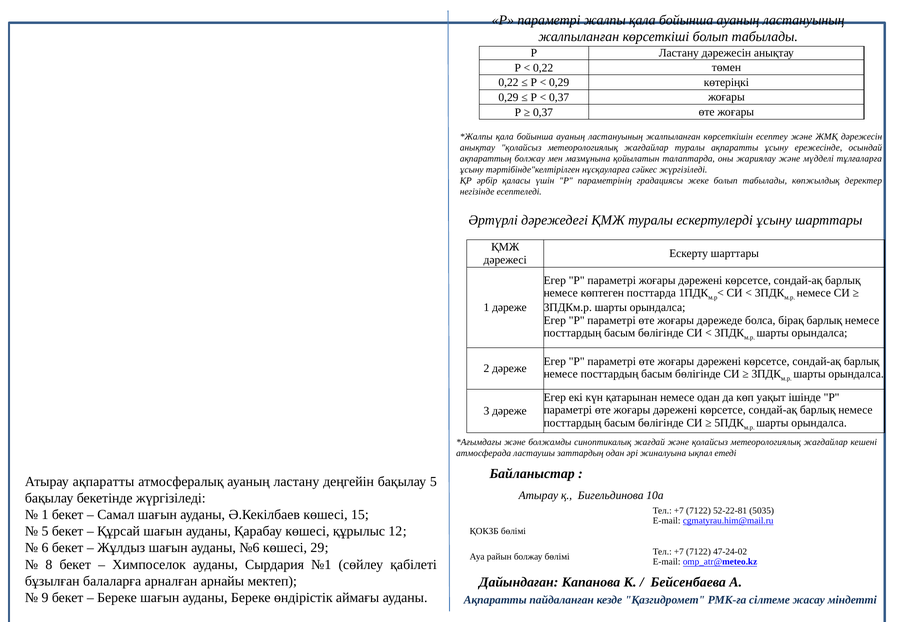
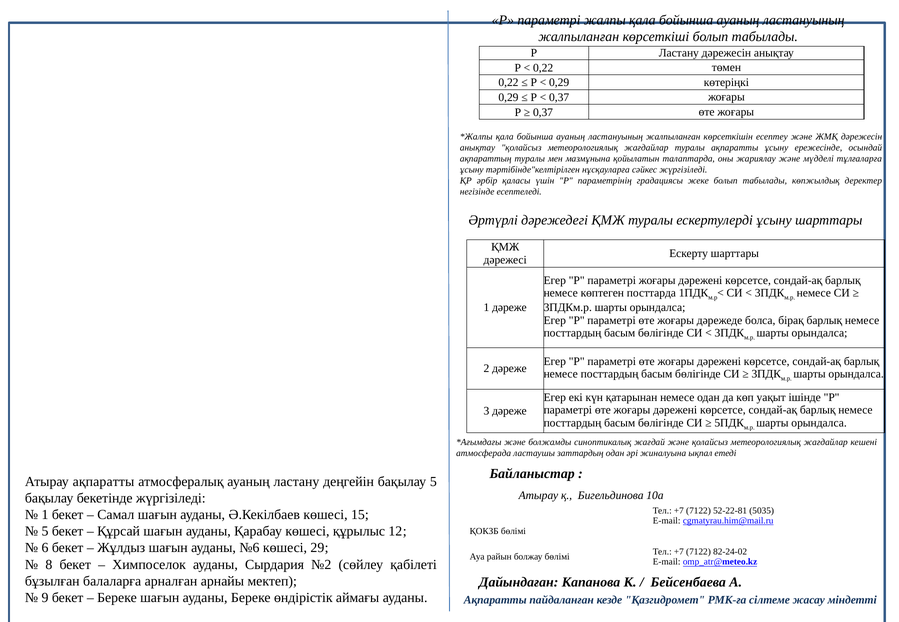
ақпараттың болжау: болжау -> туралы (530, 159)
47-24-02: 47-24-02 -> 82-24-02 (730, 552)
№1: №1 -> №2 (321, 565)
